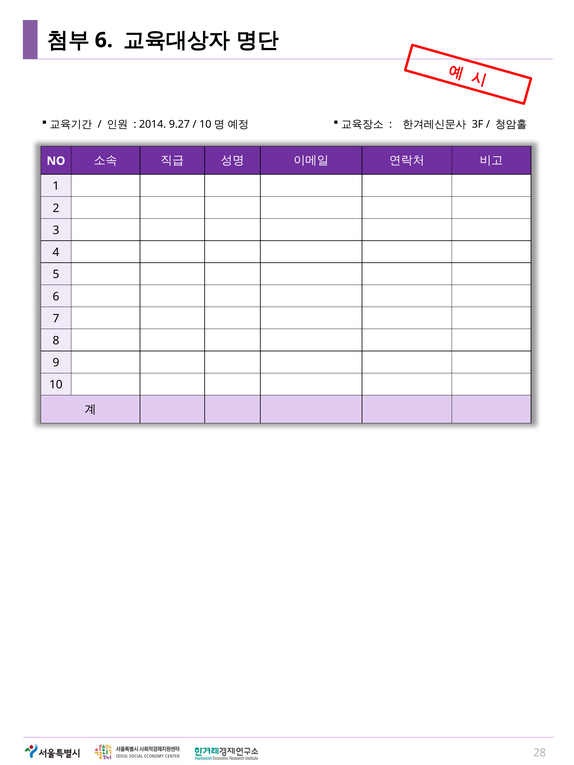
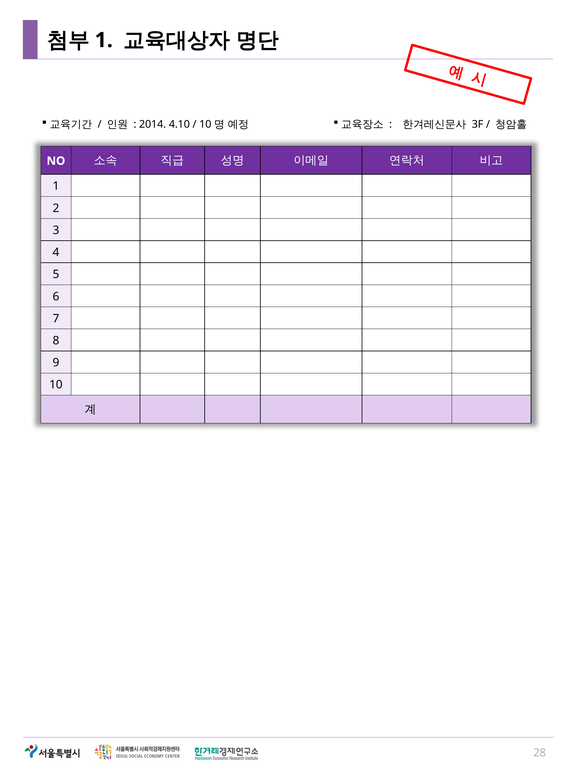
6: 6 -> 1 (104, 40)
9.27: 9.27 -> 4.10 (179, 124)
